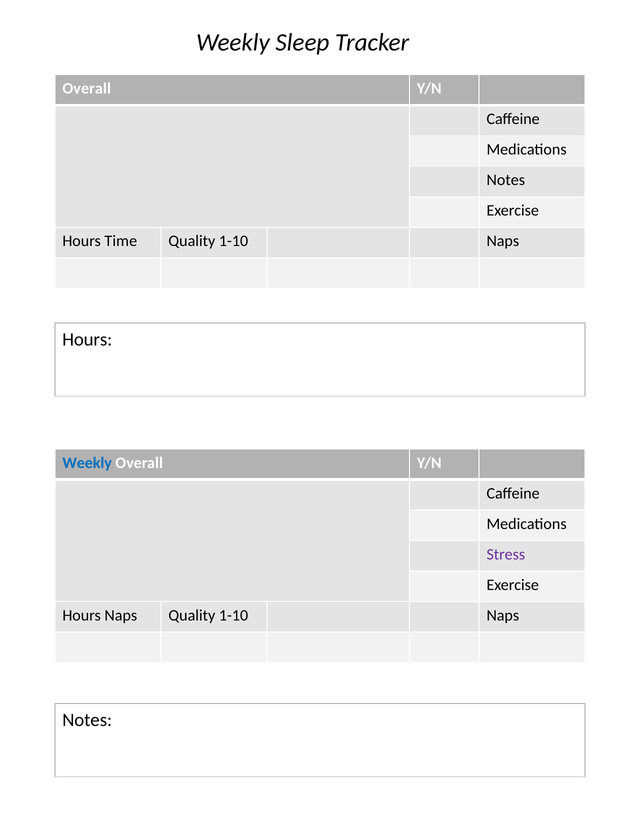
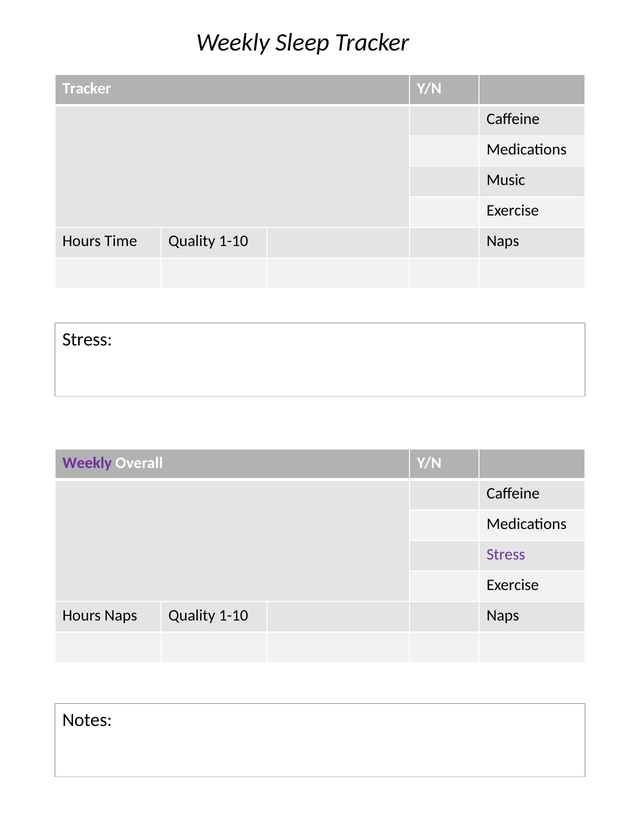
Overall: Overall -> Tracker (87, 89)
Notes: Notes -> Music (506, 180)
Hours: Hours -> Stress (87, 339)
Weekly colour: blue -> purple (87, 463)
